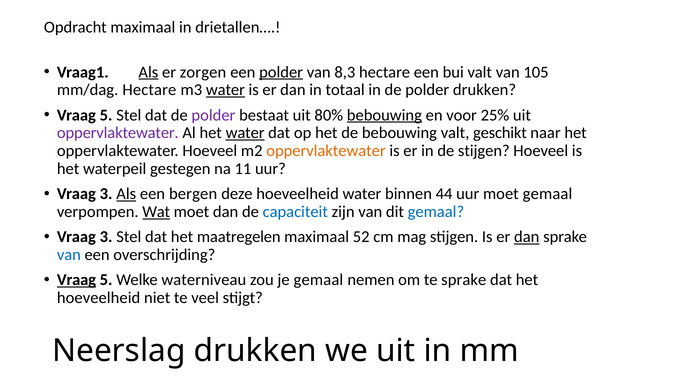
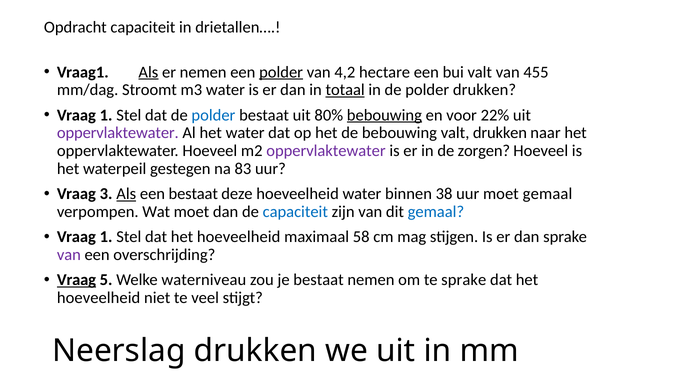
Opdracht maximaal: maximaal -> capaciteit (143, 27)
er zorgen: zorgen -> nemen (203, 72)
8,3: 8,3 -> 4,2 (345, 72)
105: 105 -> 455 (536, 72)
mm/dag Hectare: Hectare -> Stroomt (149, 90)
water underline: present -> none (225, 90)
totaal underline: none -> present (345, 90)
5: 5 -> 1 (106, 115)
polder colour: purple -> blue (213, 115)
25%: 25% -> 22% (495, 115)
water underline: present -> none (245, 133)
valt geschikt: geschikt -> drukken (500, 133)
oppervlaktewater colour: orange -> purple (326, 151)
de stijgen: stijgen -> zorgen (484, 151)
11: 11 -> 83 (243, 169)
een bergen: bergen -> bestaat (193, 194)
44: 44 -> 38 (444, 194)
Wat underline: present -> none (156, 212)
3: 3 -> 1 (106, 237)
Stel dat het maatregelen: maatregelen -> hoeveelheid (239, 237)
52: 52 -> 58 (361, 237)
dan underline: present -> none (527, 237)
van colour: blue -> purple (69, 255)
je gemaal: gemaal -> bestaat (319, 280)
